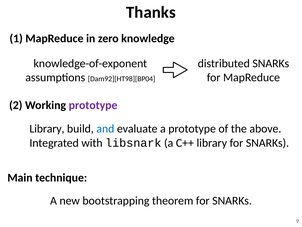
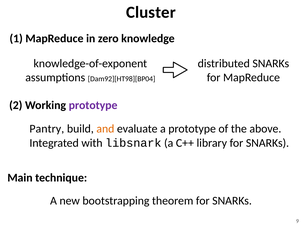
Thanks: Thanks -> Cluster (151, 12)
Library: Library -> Pantry (47, 129)
and colour: blue -> orange (105, 129)
